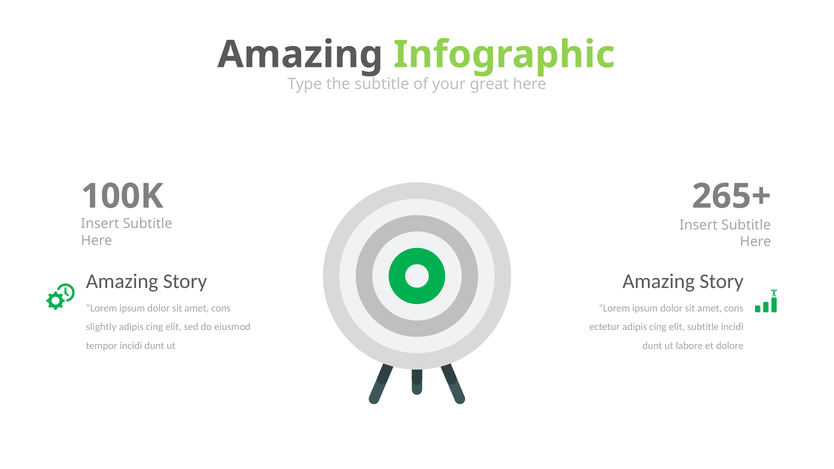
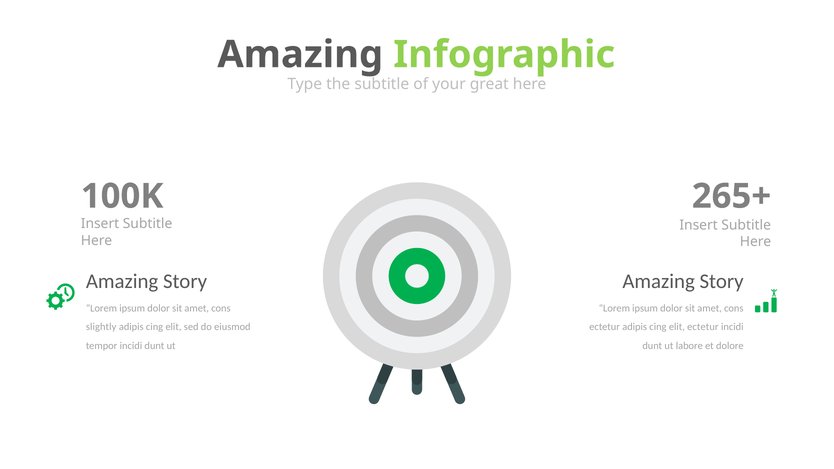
elit subtitle: subtitle -> ectetur (703, 327)
